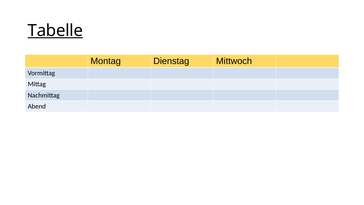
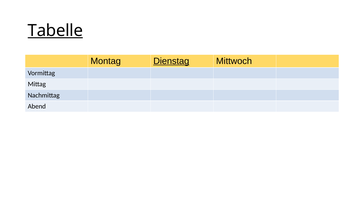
Dienstag underline: none -> present (171, 61)
